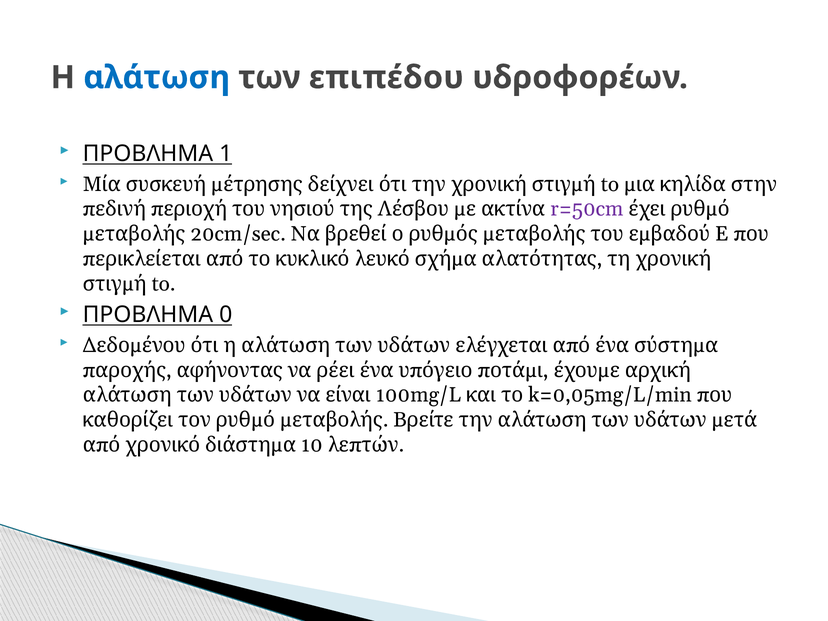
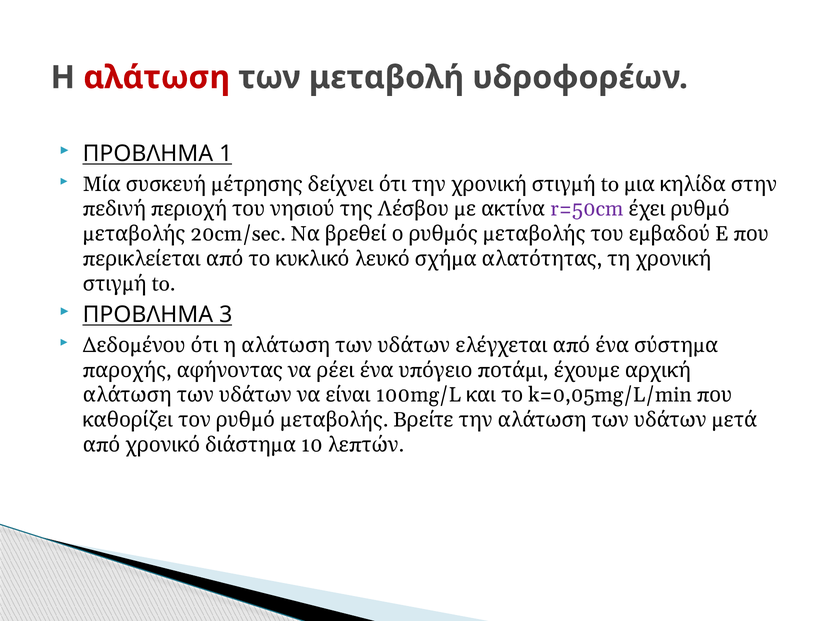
αλάτωση colour: blue -> red (157, 78)
επιπέδου: επιπέδου -> μεταβολή (386, 78)
0: 0 -> 3 (226, 315)
